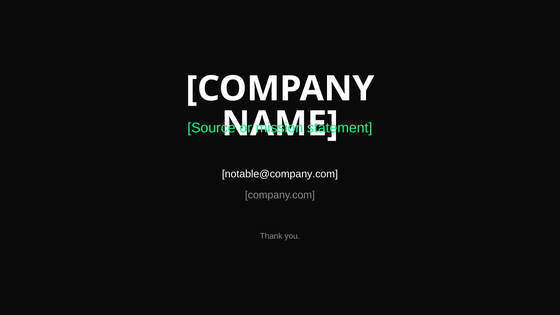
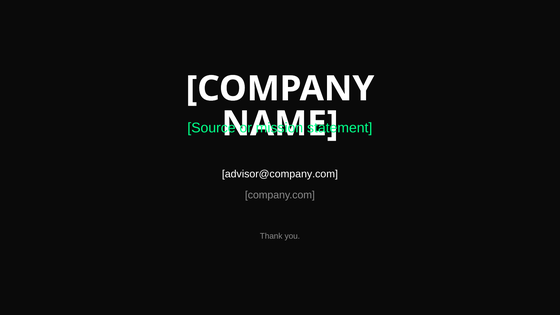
notable@company.com: notable@company.com -> advisor@company.com (280, 174)
